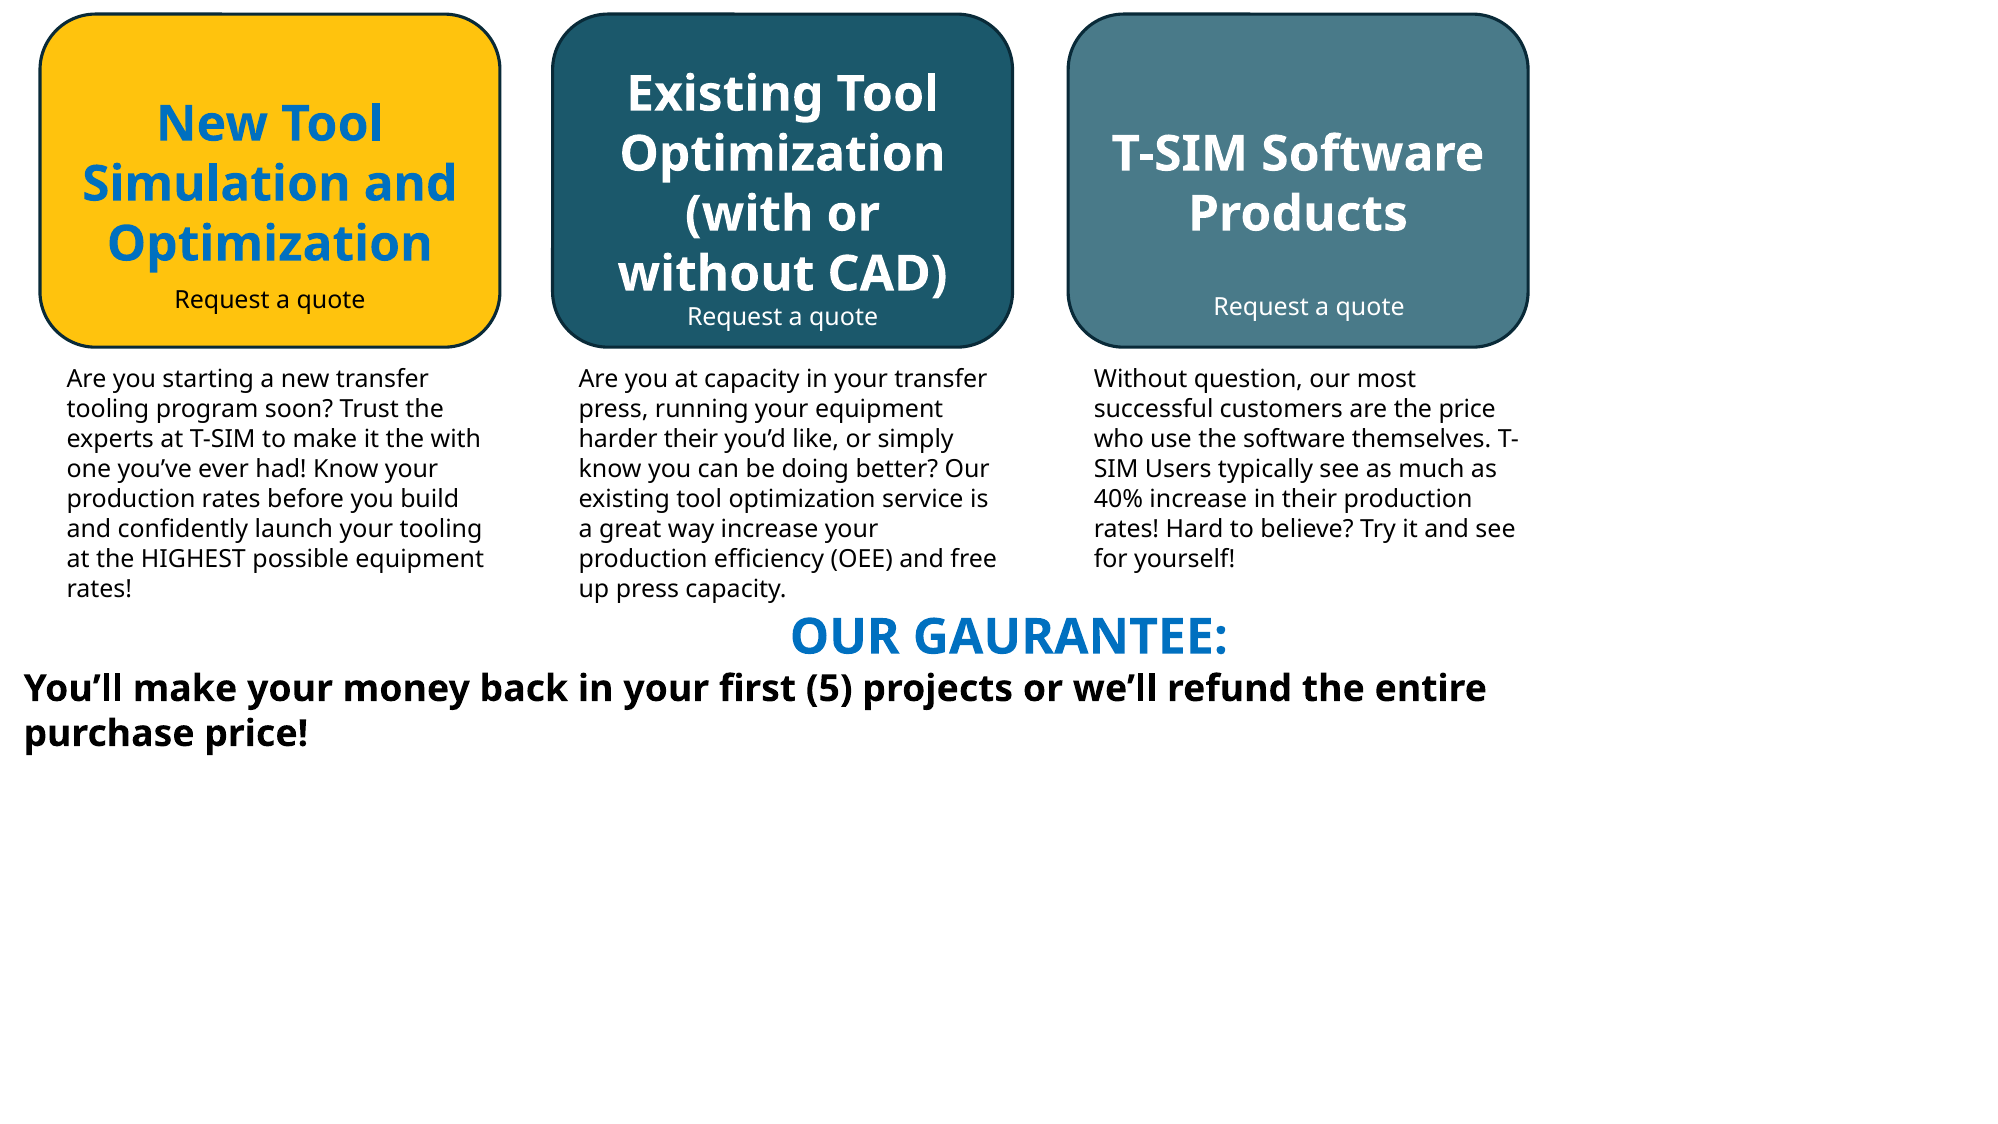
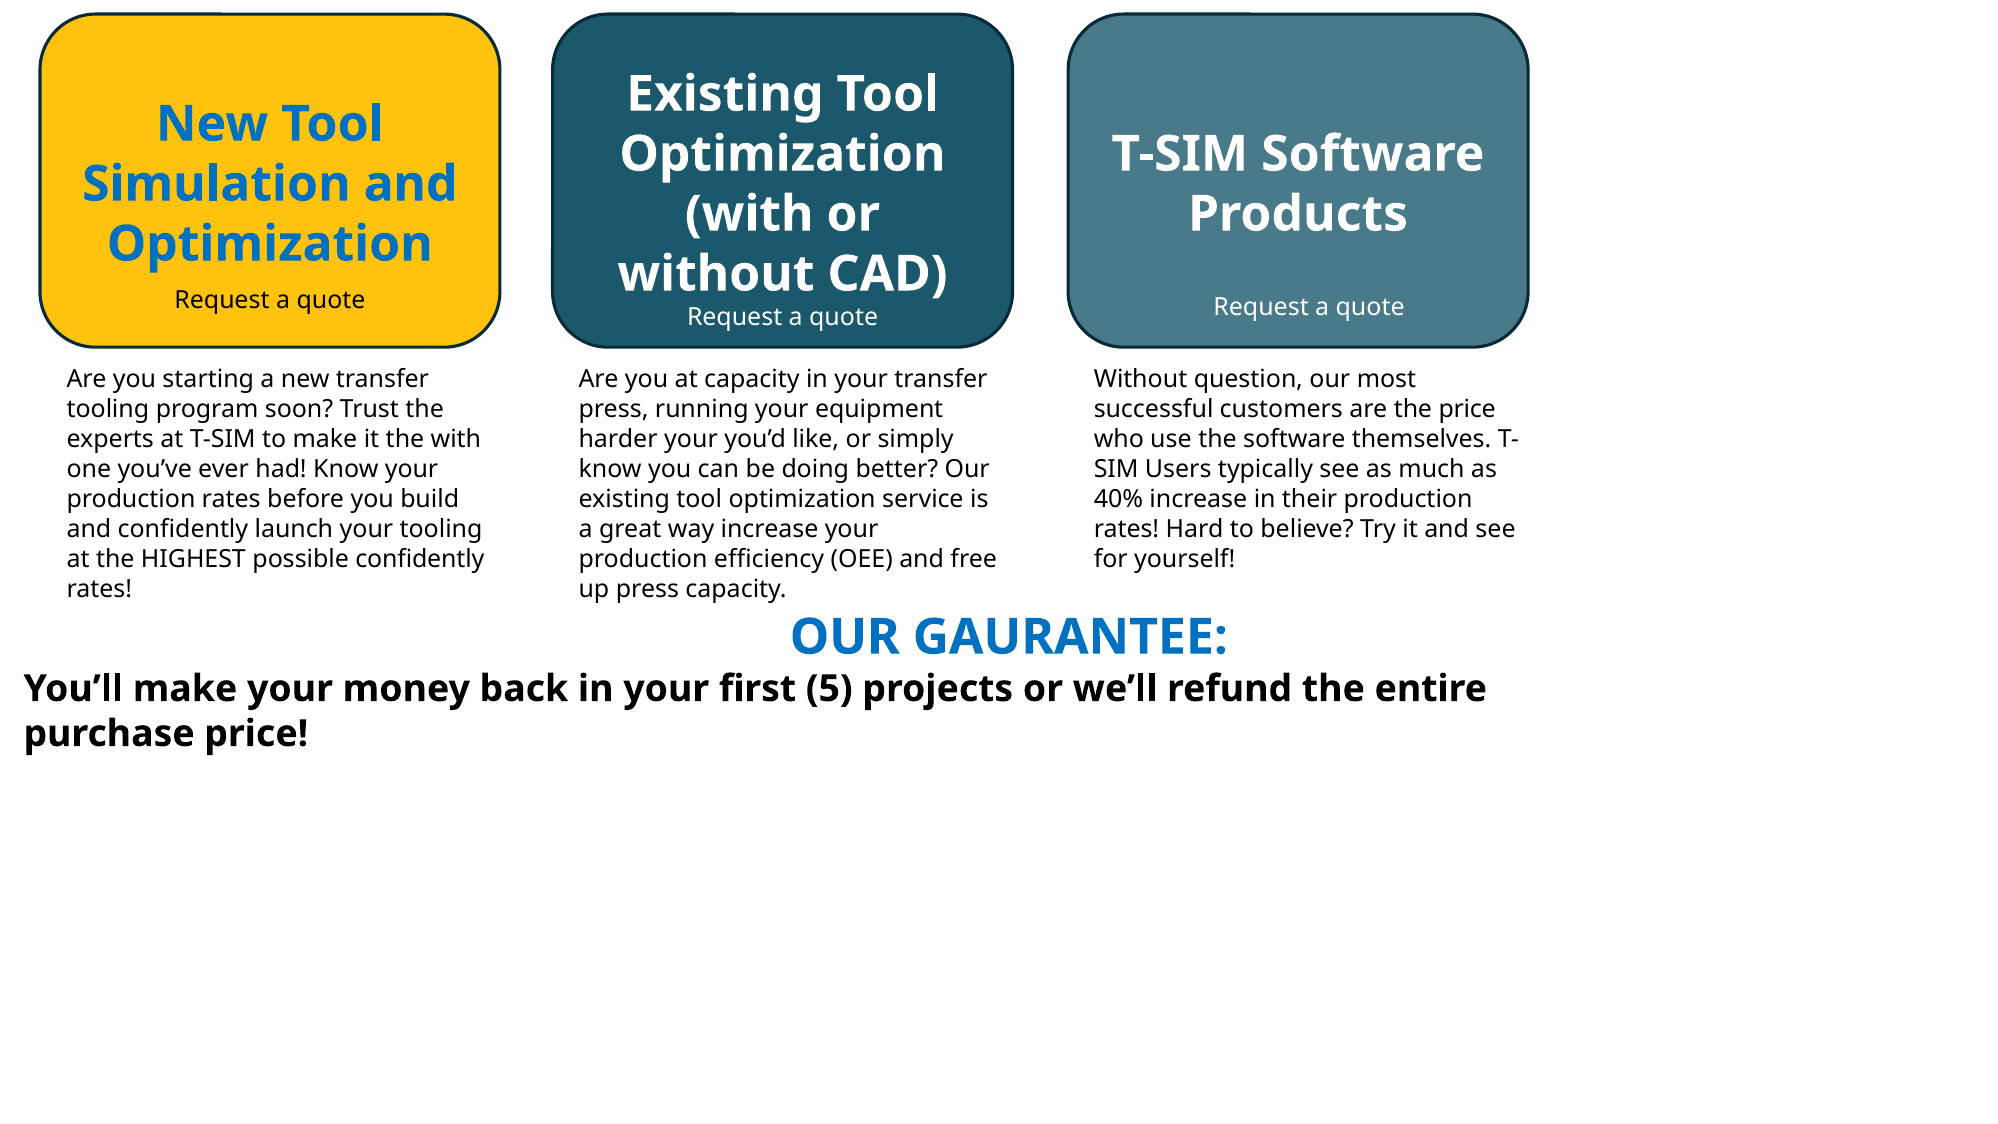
harder their: their -> your (691, 439)
possible equipment: equipment -> confidently (420, 559)
